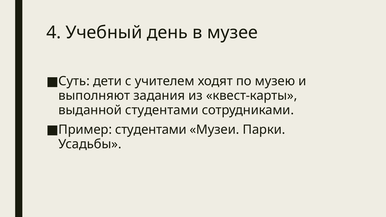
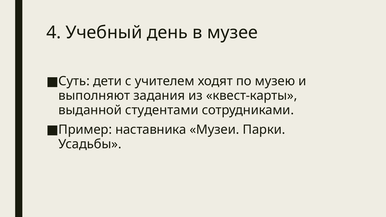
Пример студентами: студентами -> наставника (151, 130)
